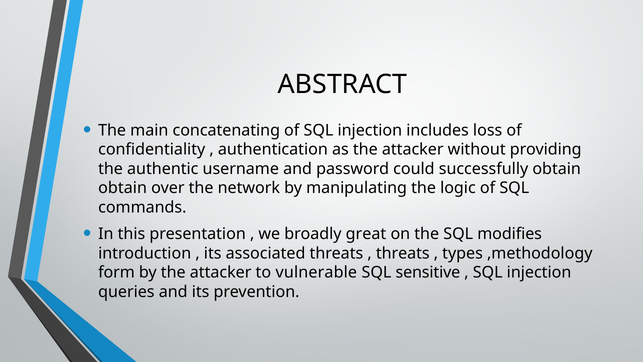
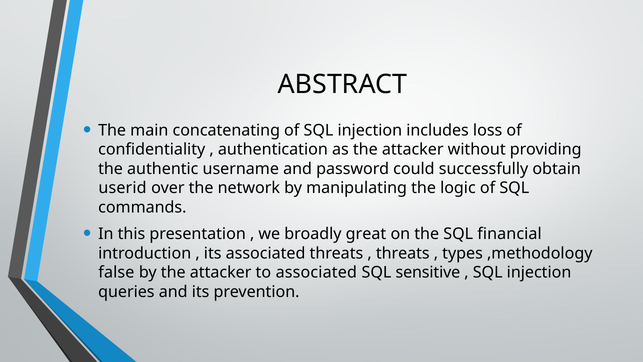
obtain: obtain -> userid (123, 188)
modifies: modifies -> financial (510, 234)
form: form -> false (116, 272)
to vulnerable: vulnerable -> associated (316, 272)
